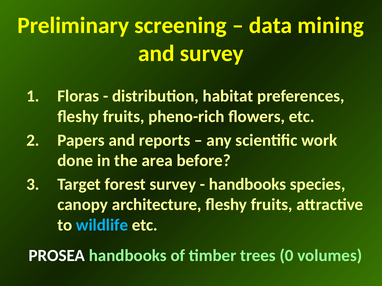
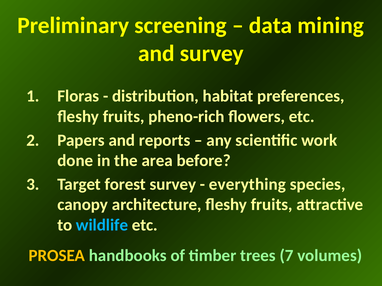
handbooks: handbooks -> everything (247, 185)
PROSEA colour: white -> yellow (57, 256)
0: 0 -> 7 (287, 256)
